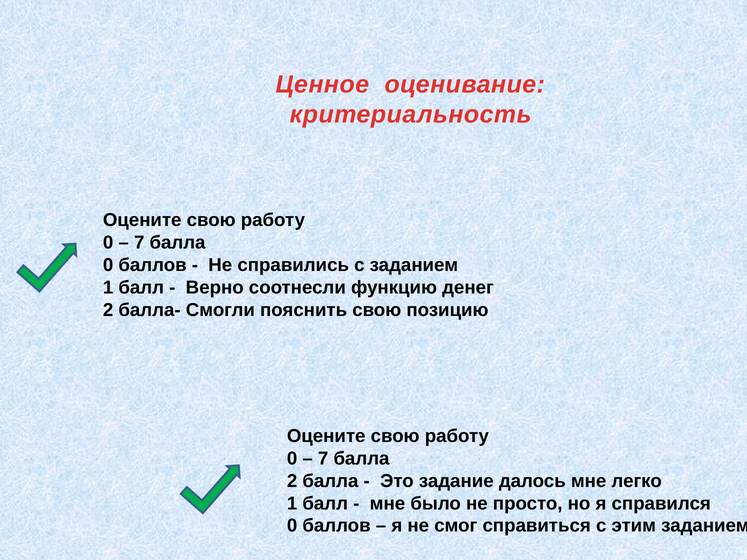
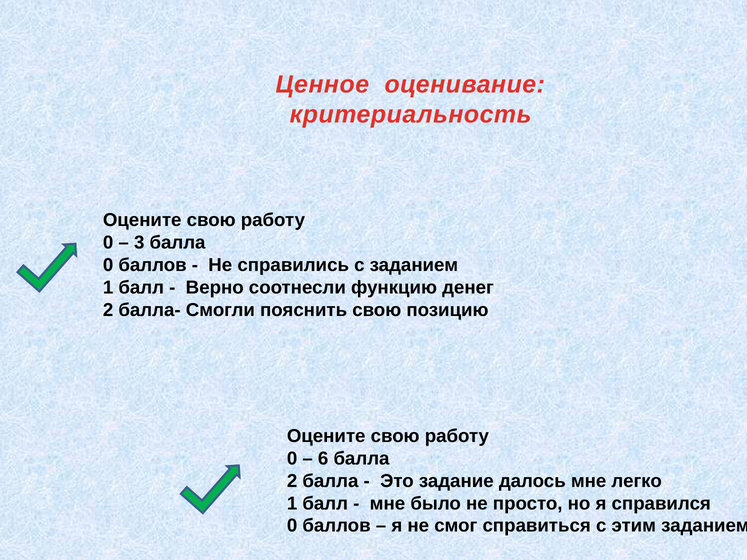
7: 7 -> 3 (139, 243)
7: 7 -> 6 (323, 459)
